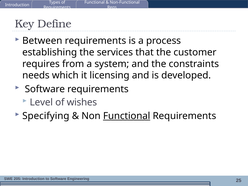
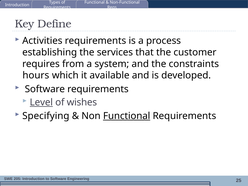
Between: Between -> Activities (42, 41)
needs: needs -> hours (36, 75)
licensing: licensing -> available (109, 75)
Level underline: none -> present (41, 102)
